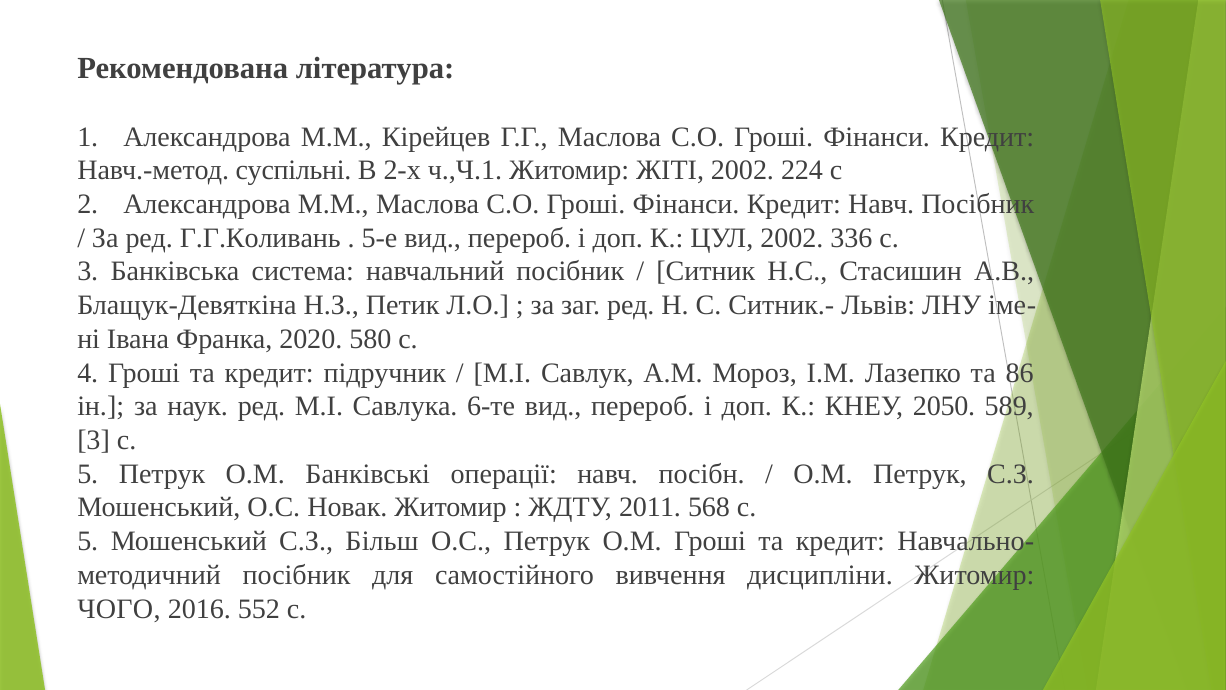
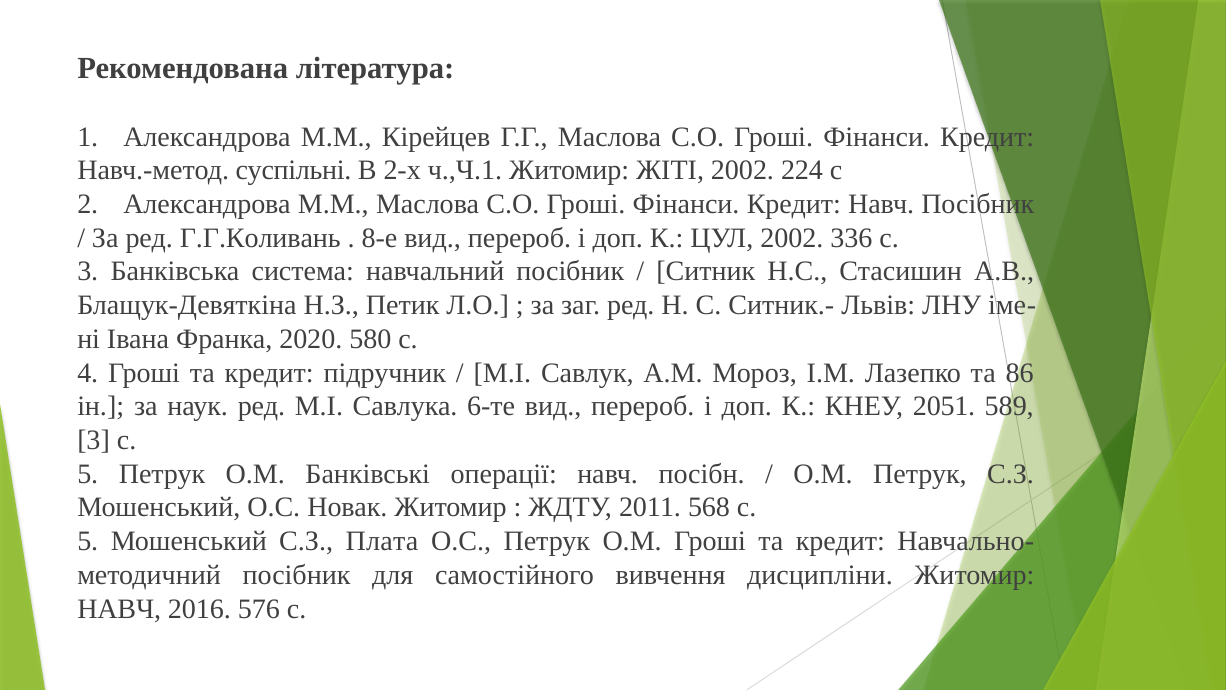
5-е: 5-е -> 8-е (379, 238)
2050: 2050 -> 2051 (944, 406)
Більш: Більш -> Плата (382, 541)
ЧОГО: ЧОГО -> НАВЧ (119, 609)
552: 552 -> 576 (259, 609)
